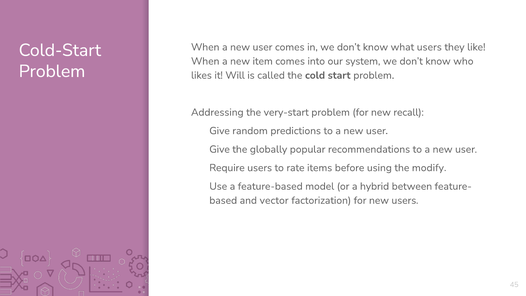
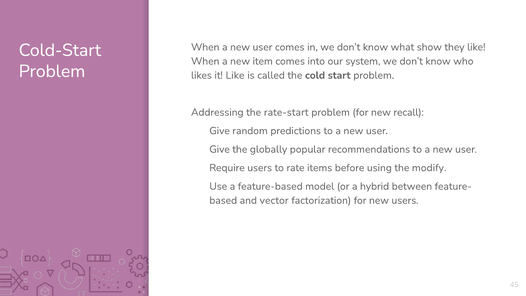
what users: users -> show (429, 47)
it Will: Will -> Like (235, 75)
very-start: very-start -> rate-start (286, 112)
